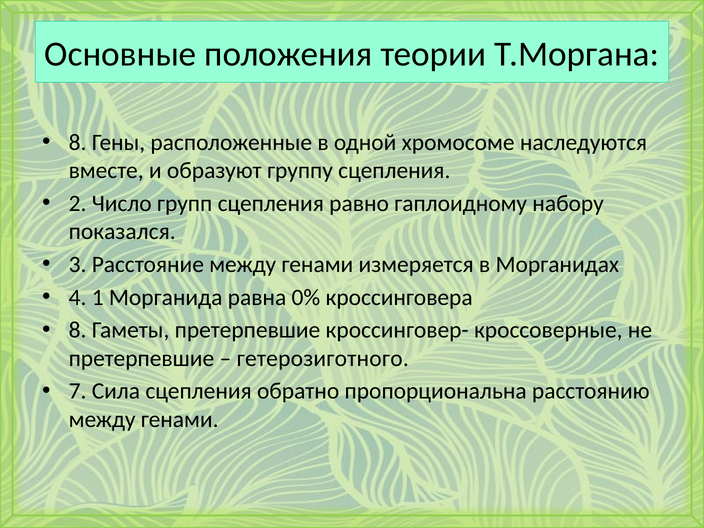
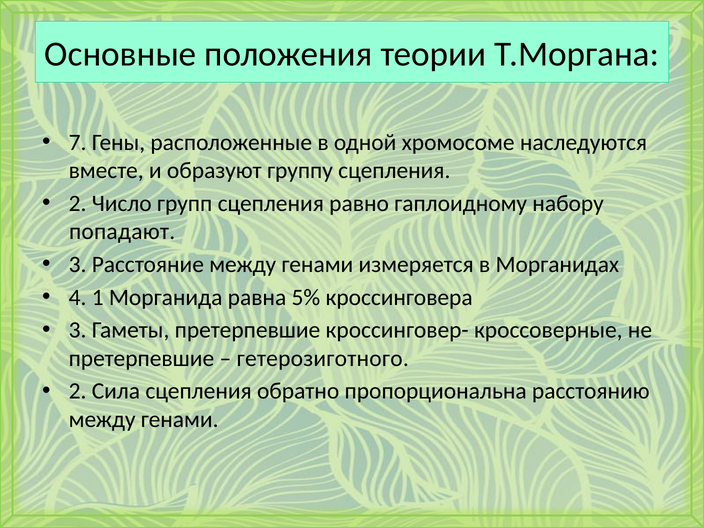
8: 8 -> 7 (78, 142)
показался: показался -> попадают (122, 232)
0%: 0% -> 5% (306, 297)
8: 8 -> 3 (78, 330)
7: 7 -> 2 (78, 391)
